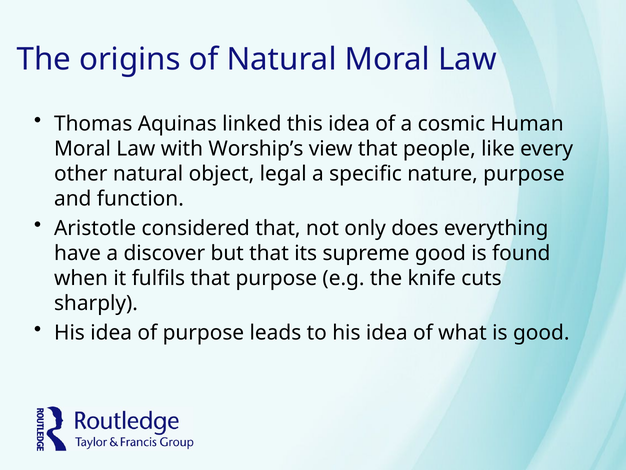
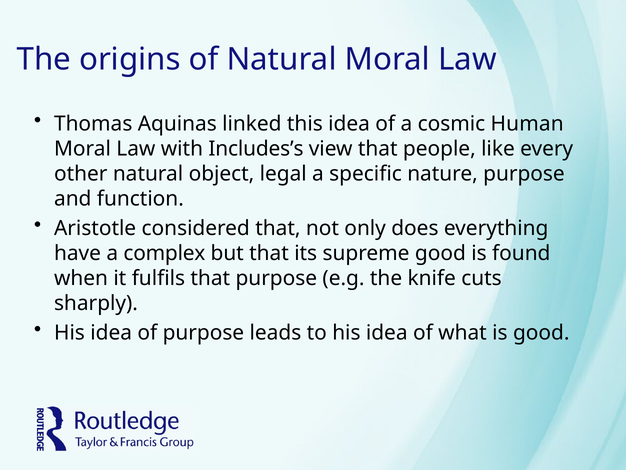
Worship’s: Worship’s -> Includes’s (256, 149)
discover: discover -> complex (164, 253)
